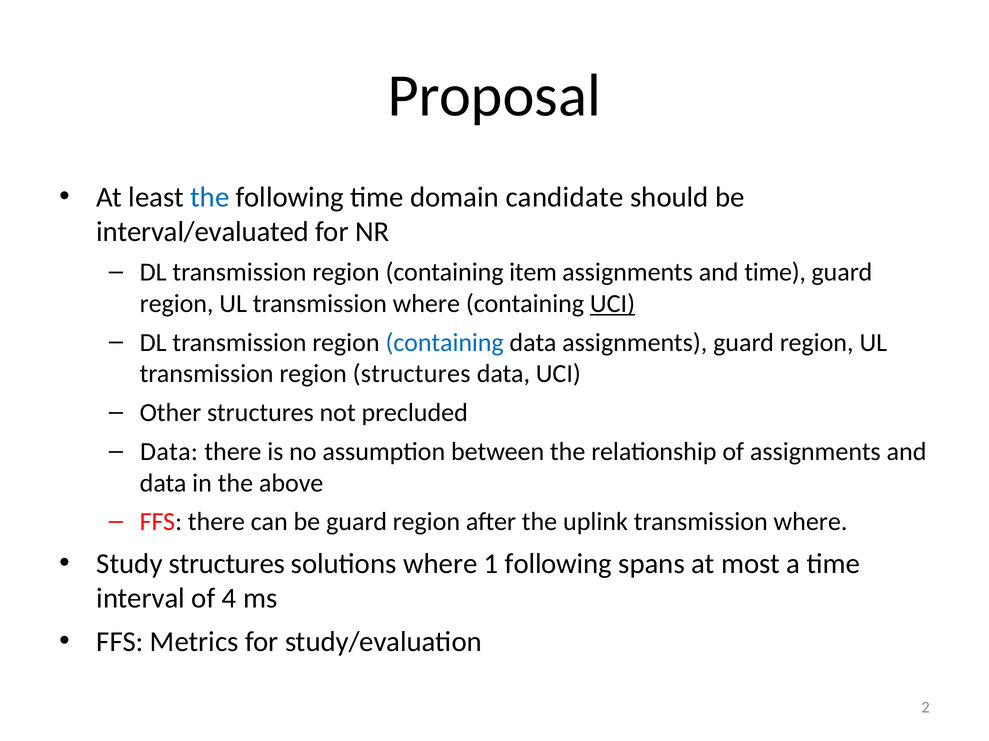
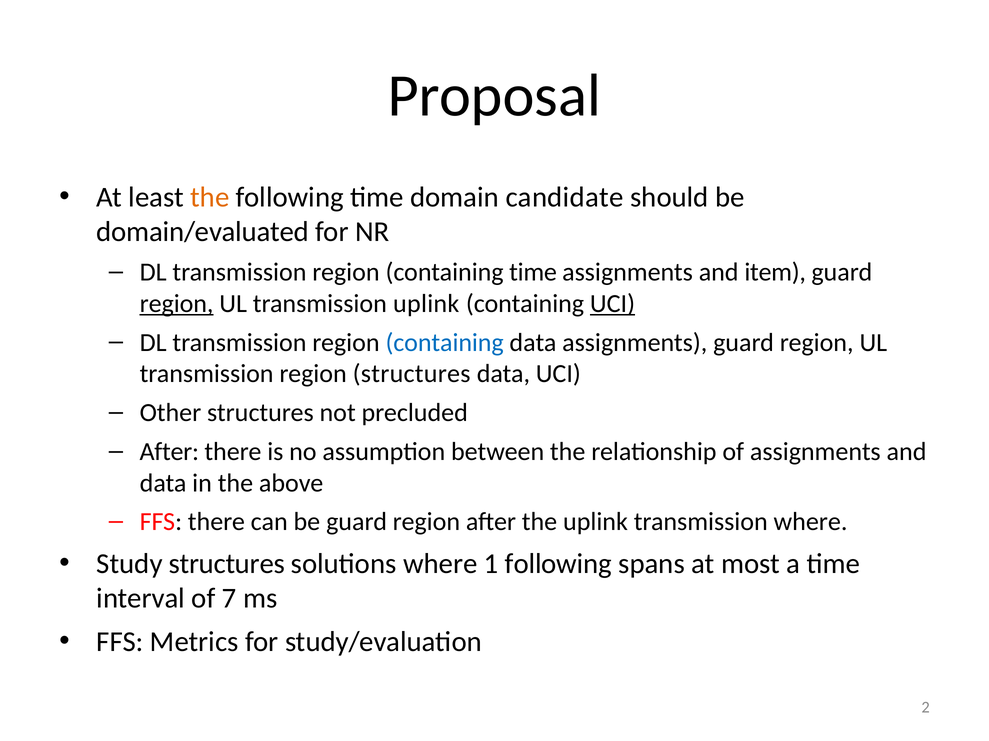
the colour: blue -> orange (210, 197)
interval/evaluated: interval/evaluated -> domain/evaluated (203, 232)
containing item: item -> time (533, 272)
and time: time -> item (775, 272)
region underline: none -> present (177, 304)
UL transmission where: where -> uplink (426, 304)
Data: Data -> After (169, 452)
4: 4 -> 7 (229, 599)
